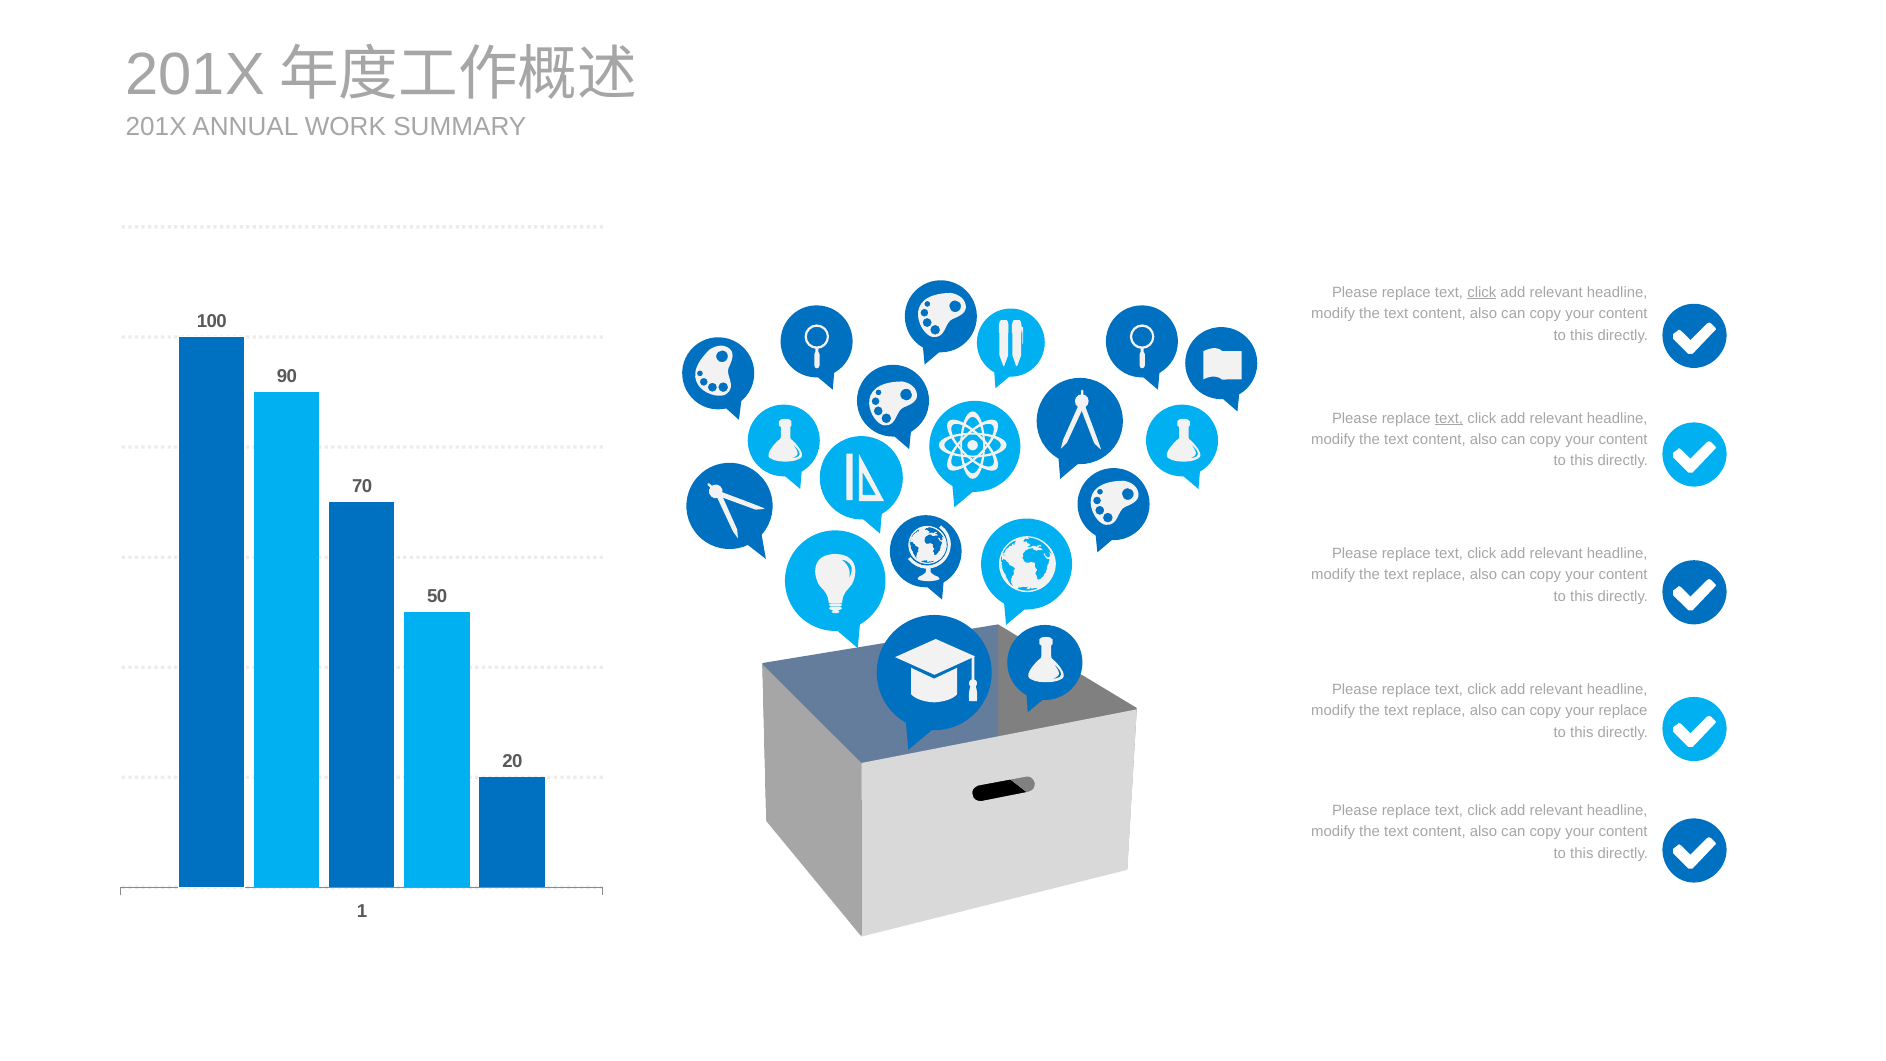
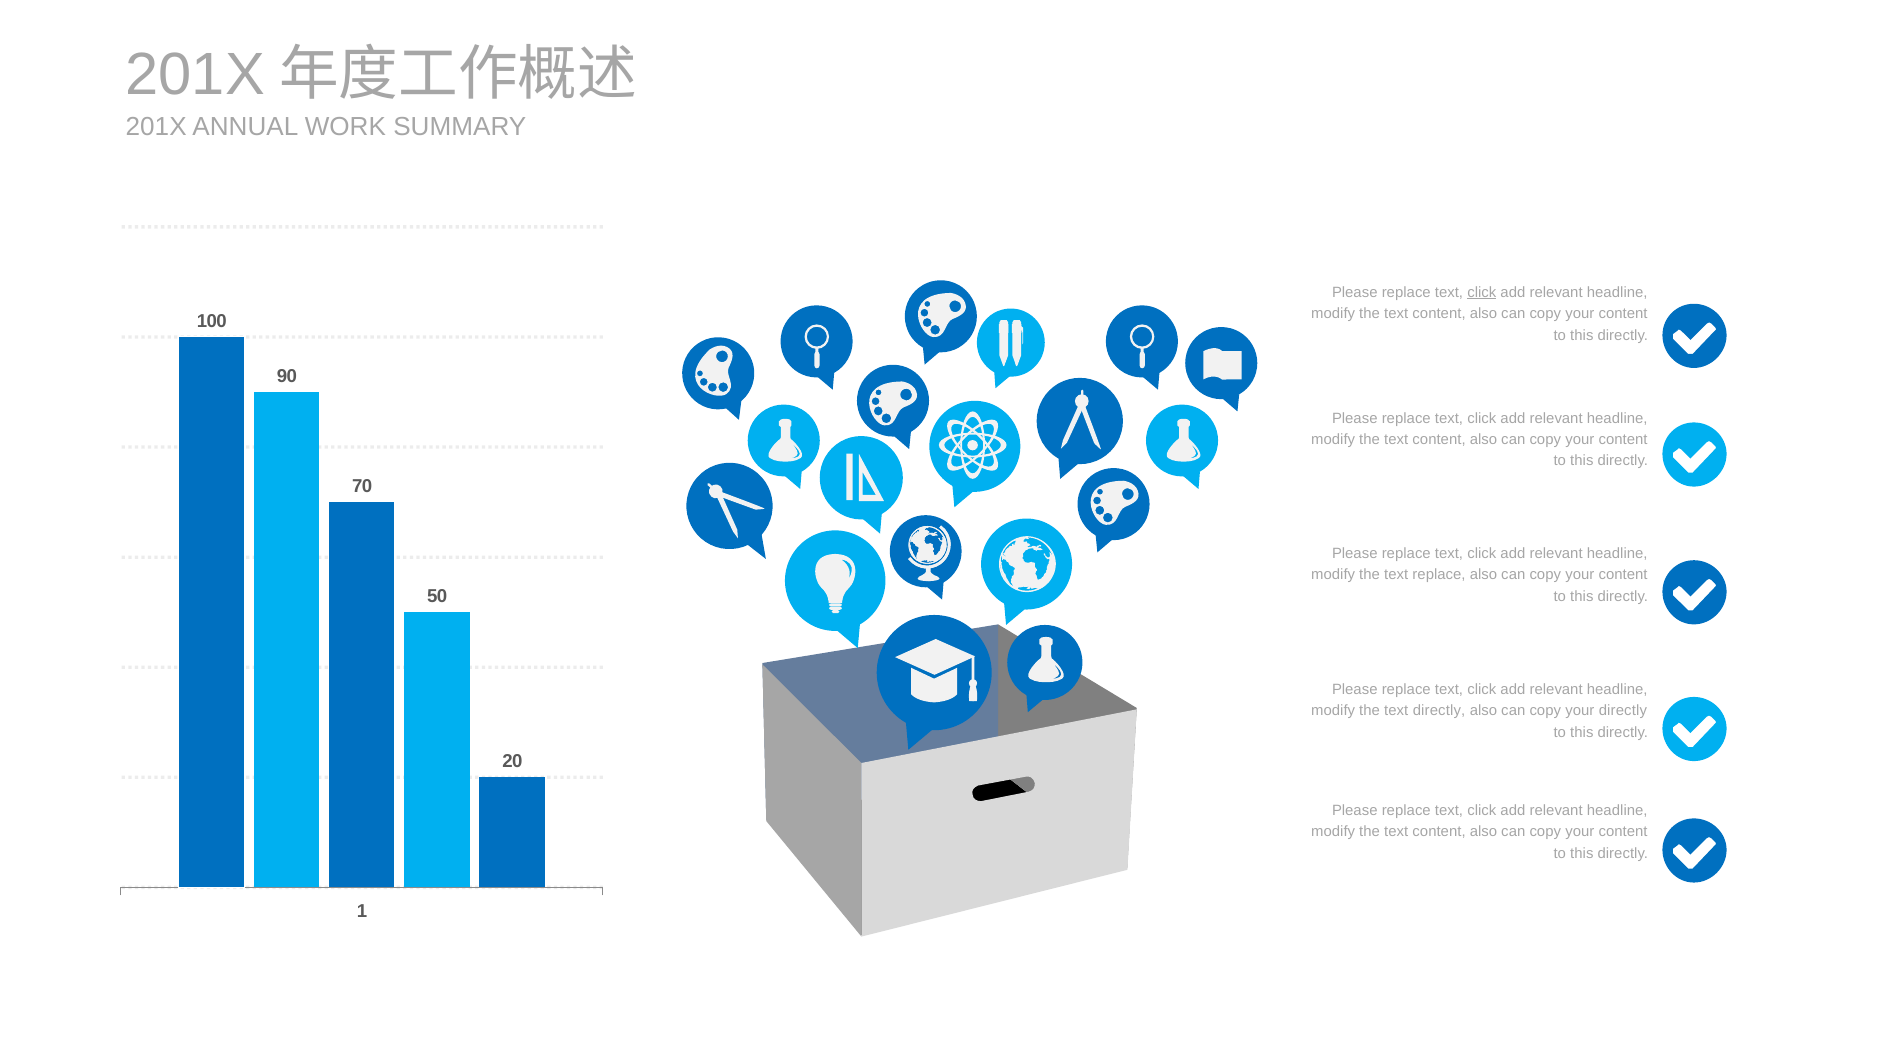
text underline: present -> none (1449, 418)
replace: replace -> directly (1439, 711)
your replace: replace -> directly (1623, 711)
